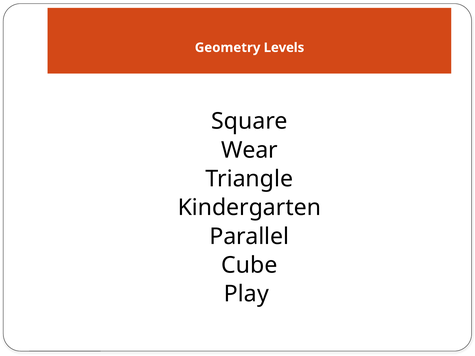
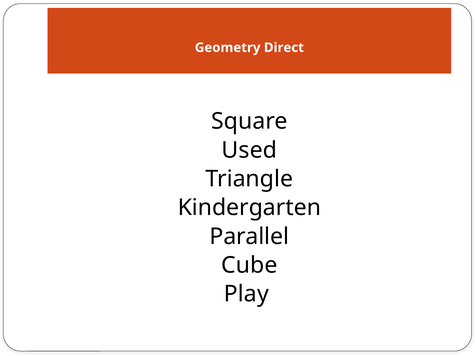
Levels: Levels -> Direct (284, 48)
Wear: Wear -> Used (249, 150)
